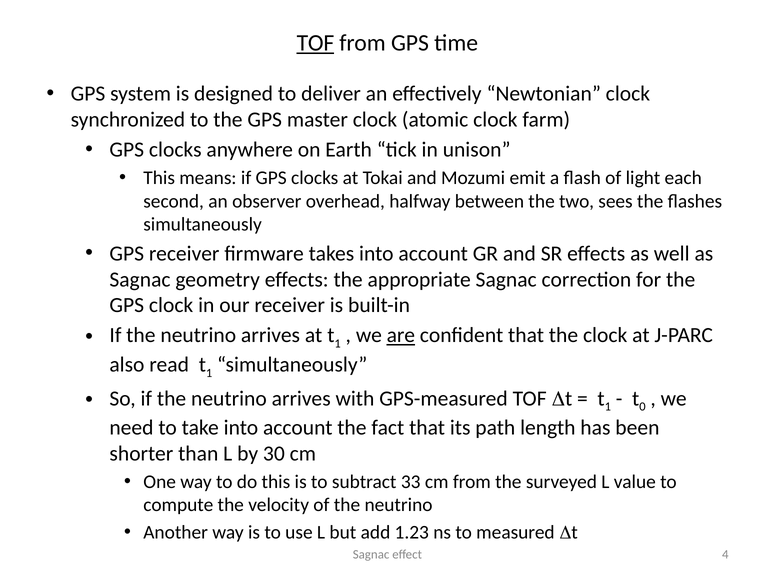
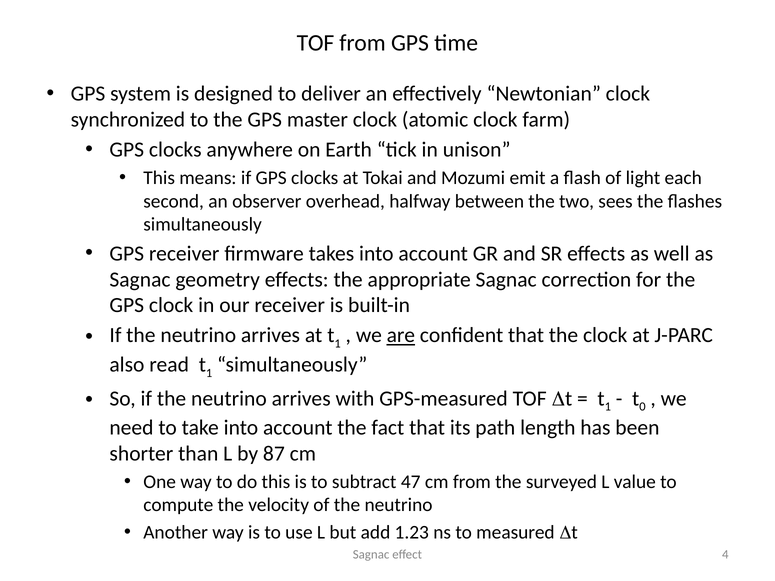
TOF underline: present -> none (315, 43)
30: 30 -> 87 (274, 454)
33: 33 -> 47 (411, 482)
